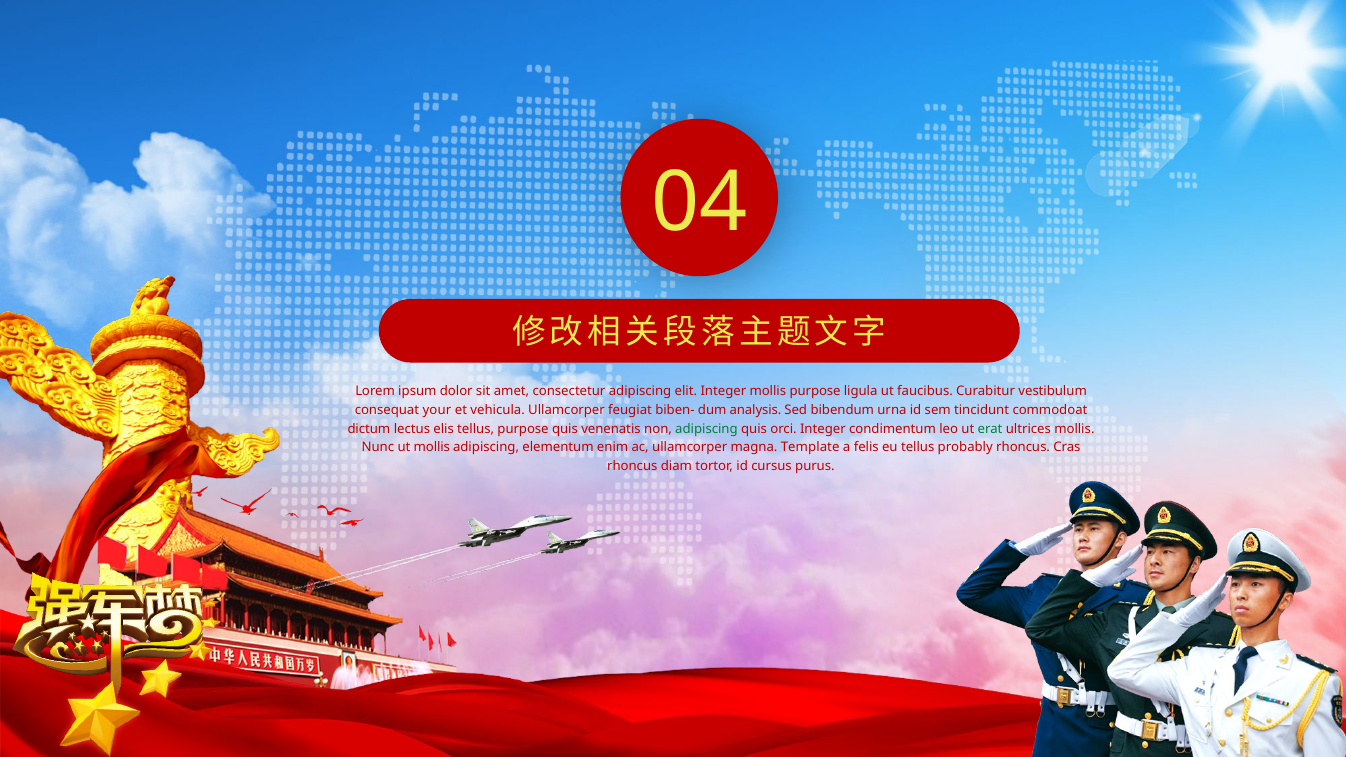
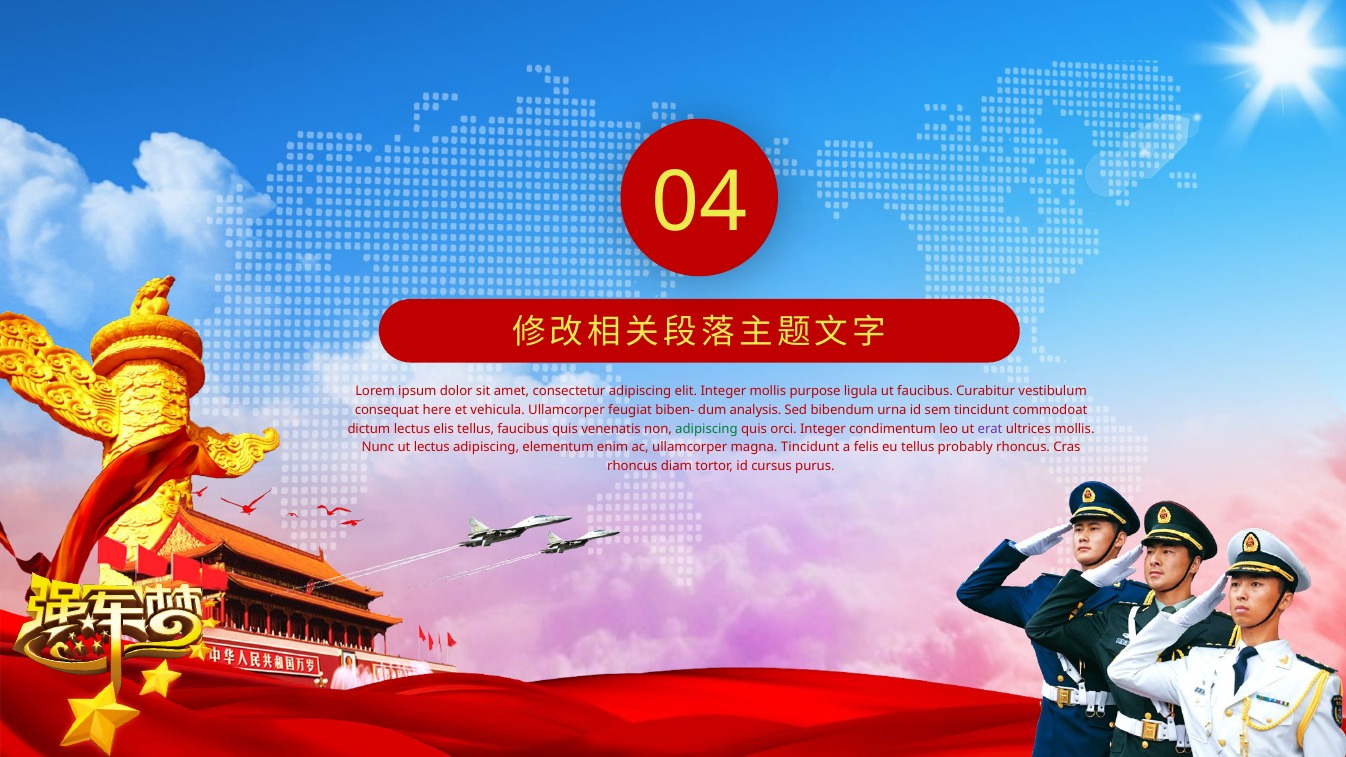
your: your -> here (437, 410)
tellus purpose: purpose -> faucibus (523, 429)
erat colour: green -> purple (990, 429)
ut mollis: mollis -> lectus (432, 448)
magna Template: Template -> Tincidunt (810, 448)
